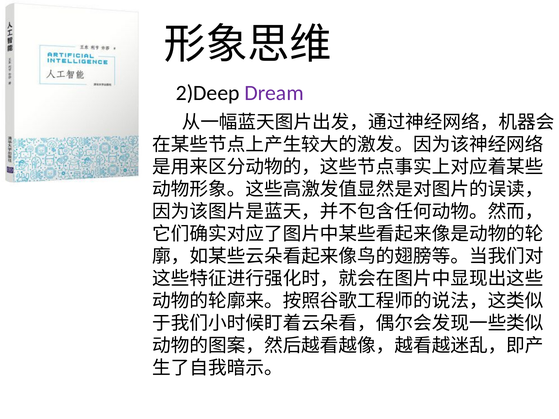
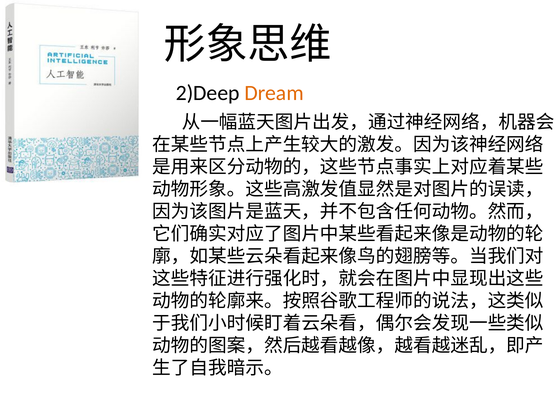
Dream colour: purple -> orange (274, 93)
